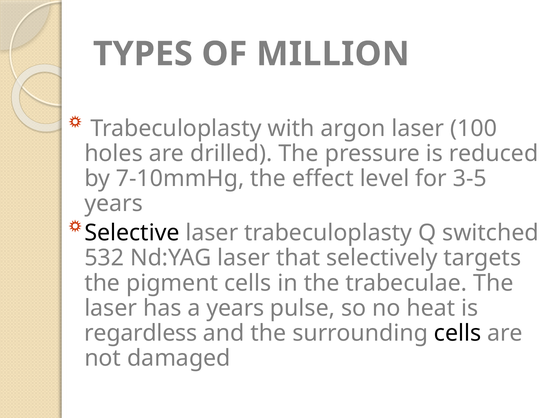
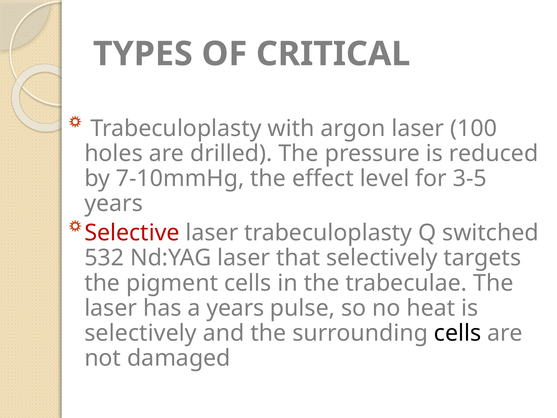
MILLION: MILLION -> CRITICAL (333, 54)
Selective colour: black -> red (132, 233)
regardless: regardless -> selectively (141, 333)
